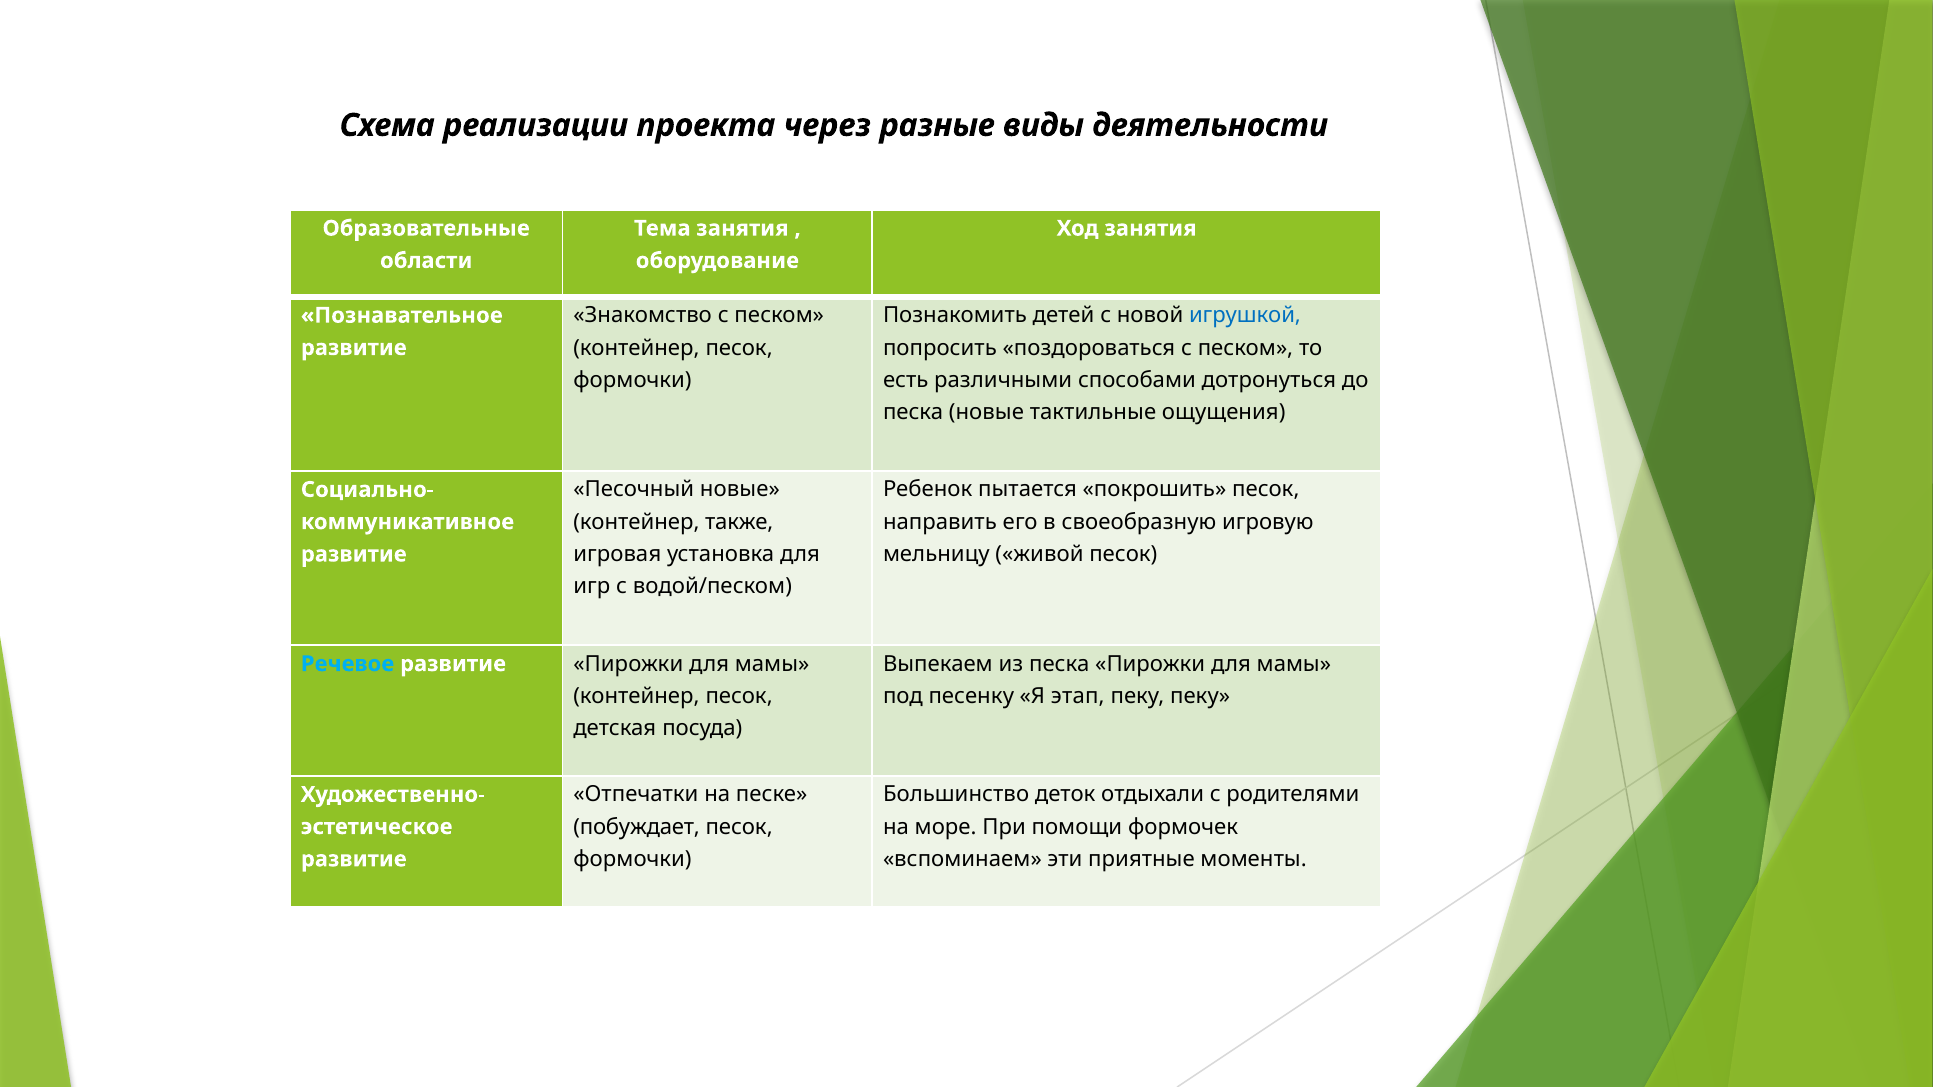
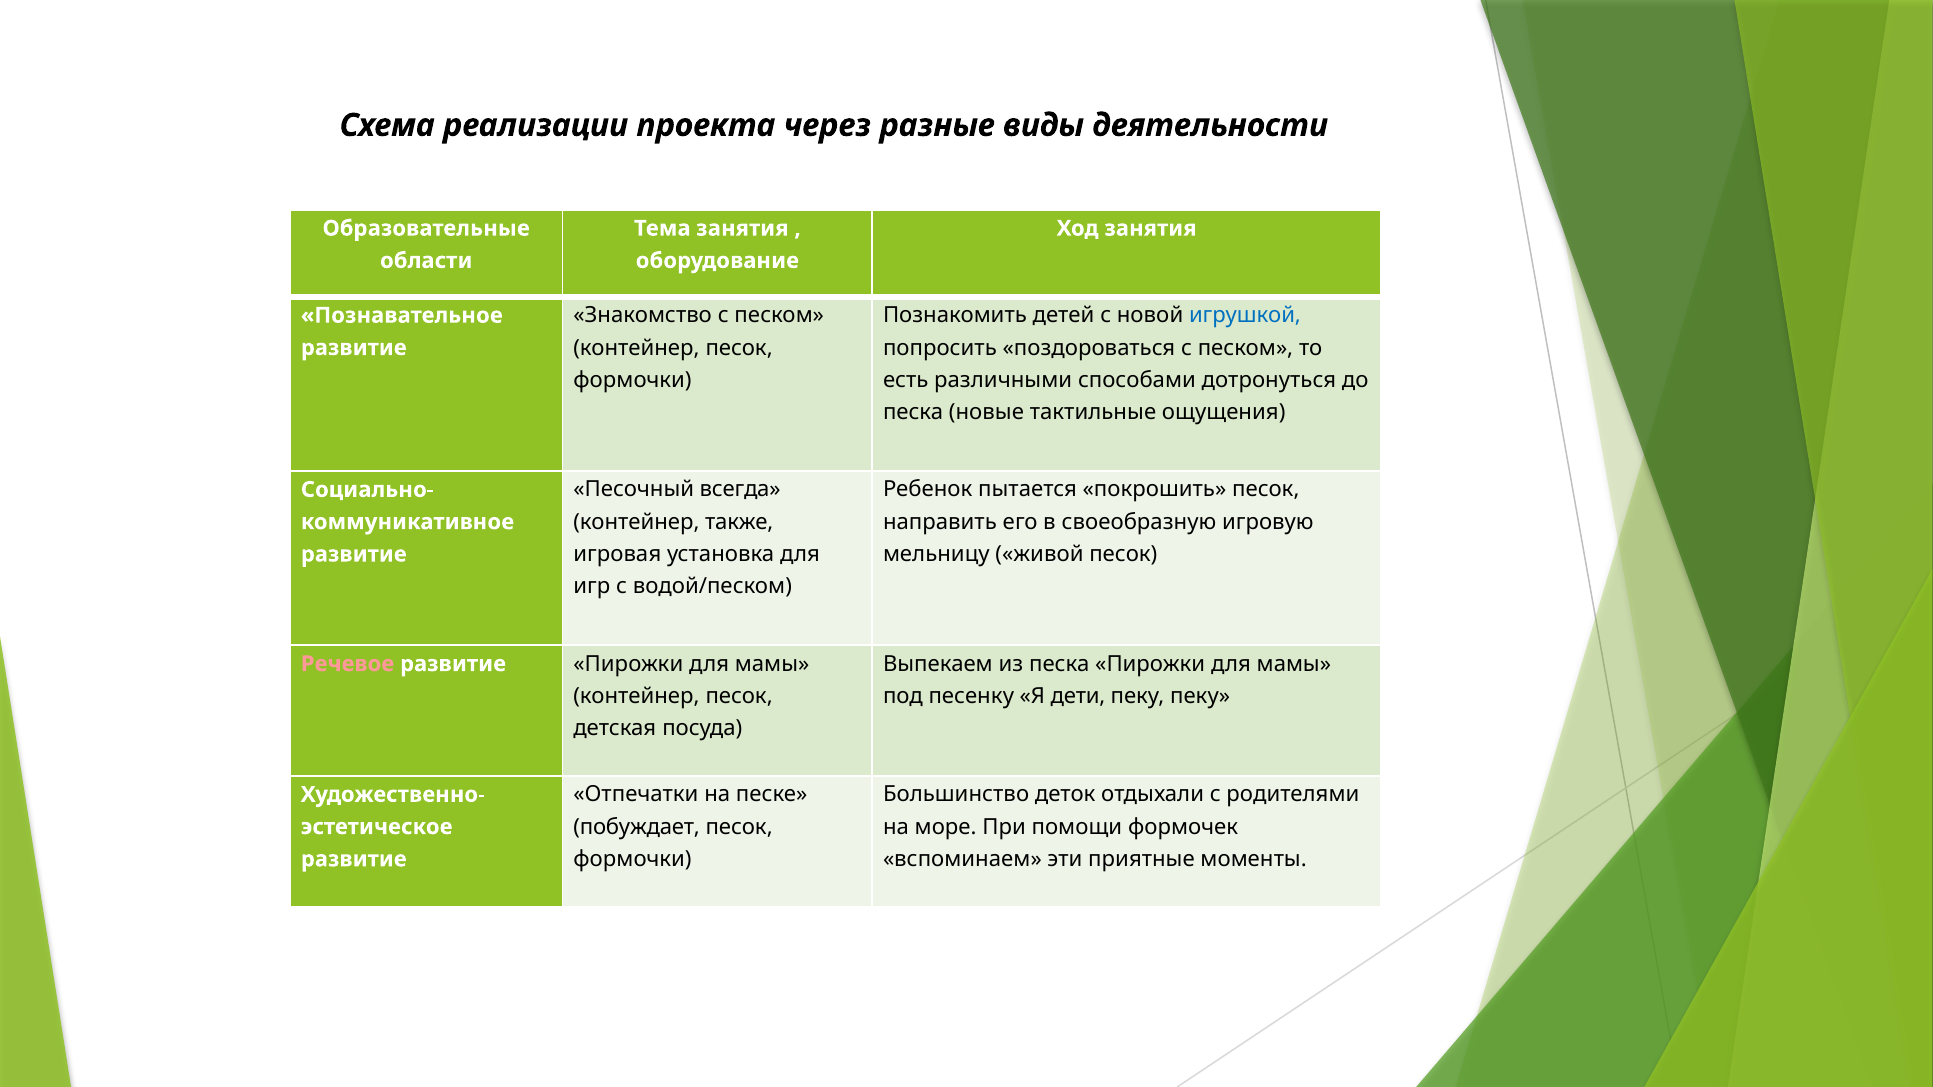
Песочный новые: новые -> всегда (740, 490)
Речевое colour: light blue -> pink (347, 664)
этап: этап -> дети (1078, 696)
